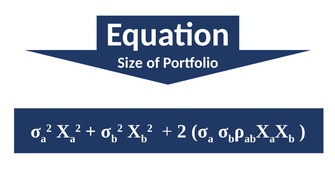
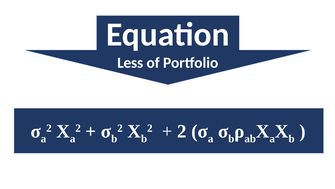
Size: Size -> Less (130, 63)
